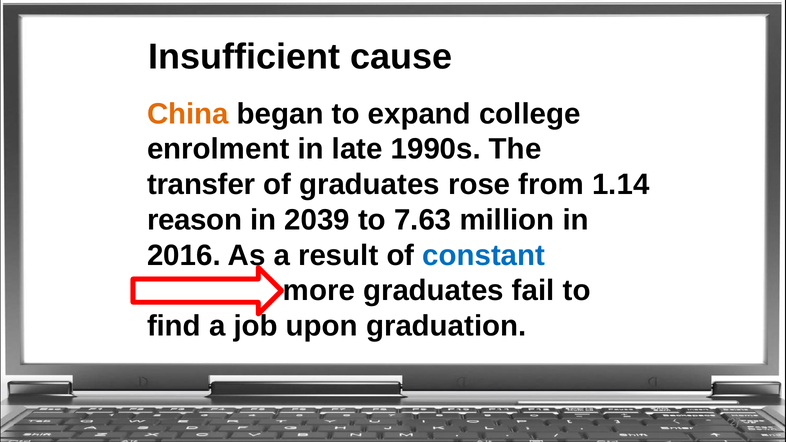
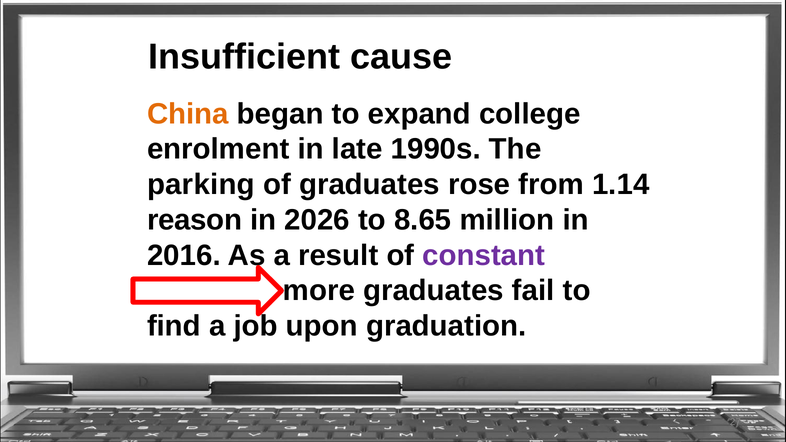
transfer: transfer -> parking (201, 185)
2039: 2039 -> 2026 (317, 220)
7.63: 7.63 -> 8.65 (423, 220)
constant colour: blue -> purple (484, 255)
